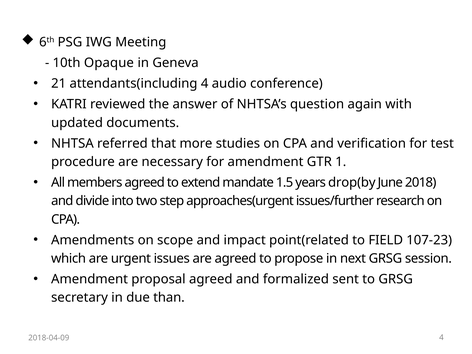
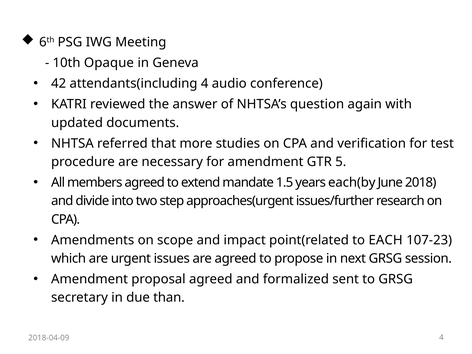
21: 21 -> 42 (59, 84)
1: 1 -> 5 (341, 162)
drop(by: drop(by -> each(by (352, 183)
FIELD: FIELD -> EACH (386, 240)
